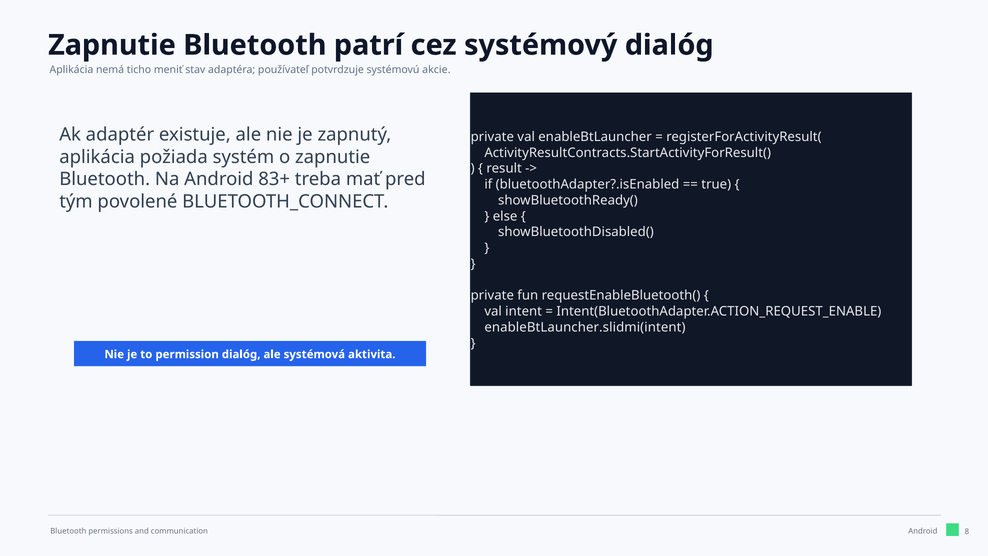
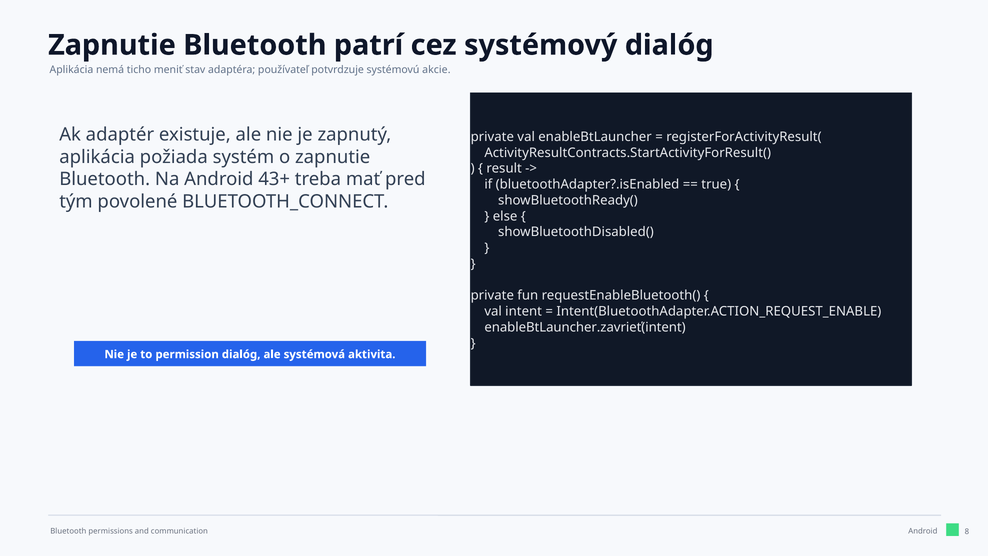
83+: 83+ -> 43+ (274, 179)
enableBtLauncher.slidmi(intent: enableBtLauncher.slidmi(intent -> enableBtLauncher.zavrieť(intent (585, 327)
